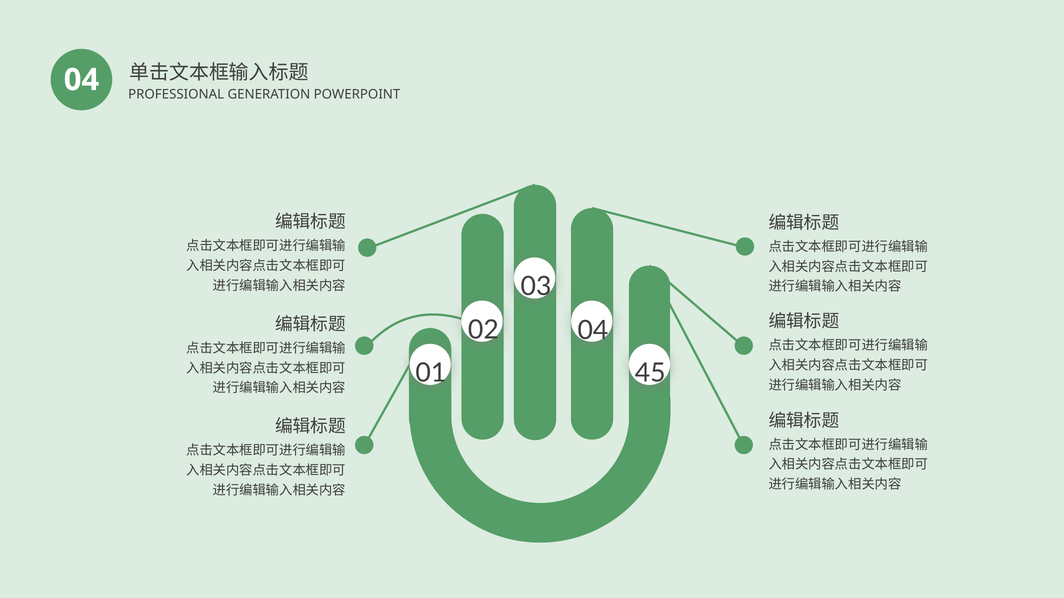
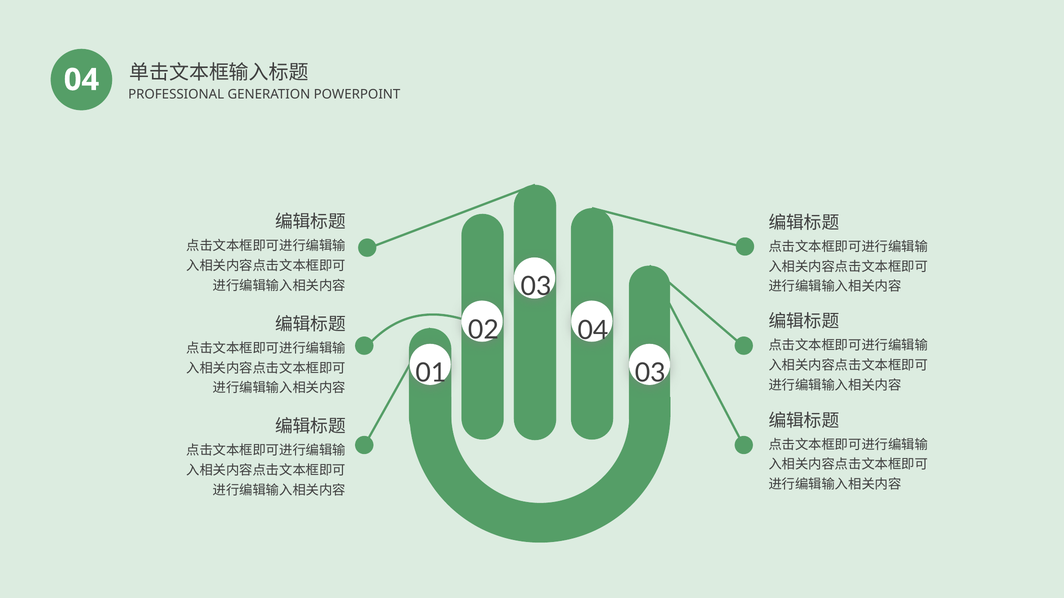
01 45: 45 -> 03 (650, 373)
